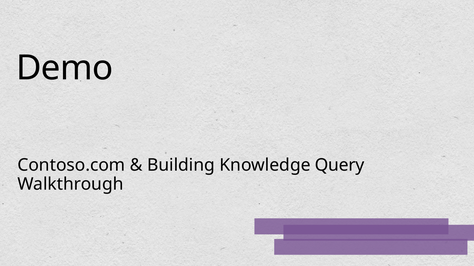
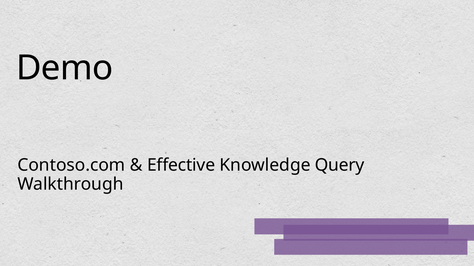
Building: Building -> Effective (181, 166)
